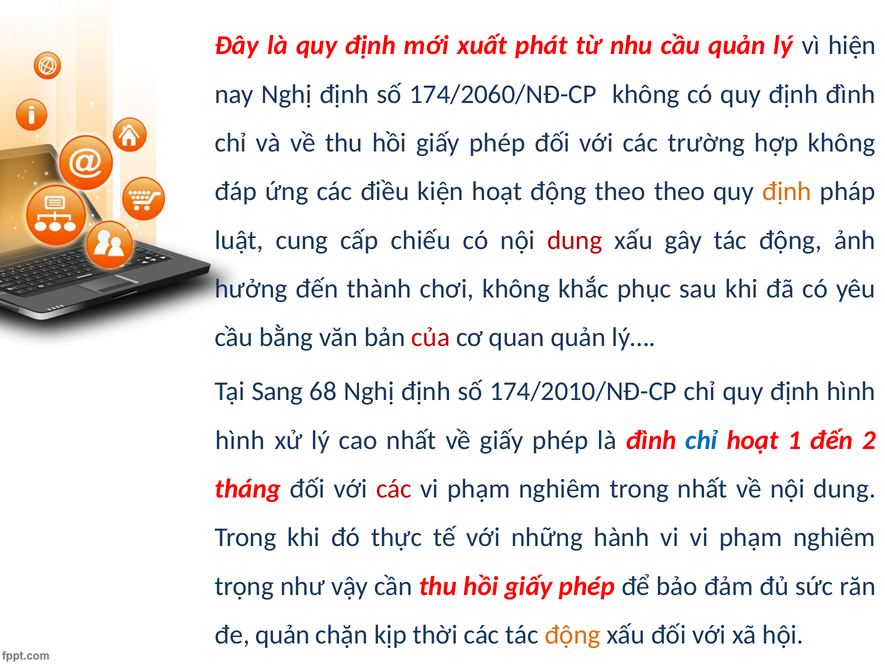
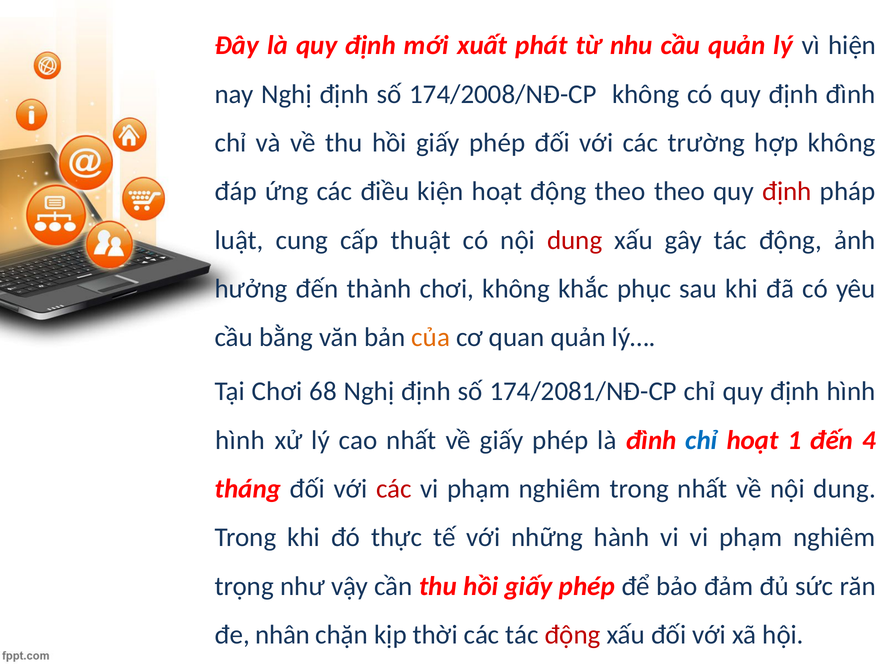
174/2060/NĐ-CP: 174/2060/NĐ-CP -> 174/2008/NĐ-CP (503, 94)
định colour: orange -> red (787, 191)
chiếu: chiếu -> thuật (421, 240)
của colour: red -> orange (431, 337)
Tại Sang: Sang -> Chơi (277, 391)
174/2010/NĐ-CP: 174/2010/NĐ-CP -> 174/2081/NĐ-CP (583, 391)
2: 2 -> 4 (869, 440)
đe quản: quản -> nhân (283, 635)
động colour: orange -> red (573, 635)
